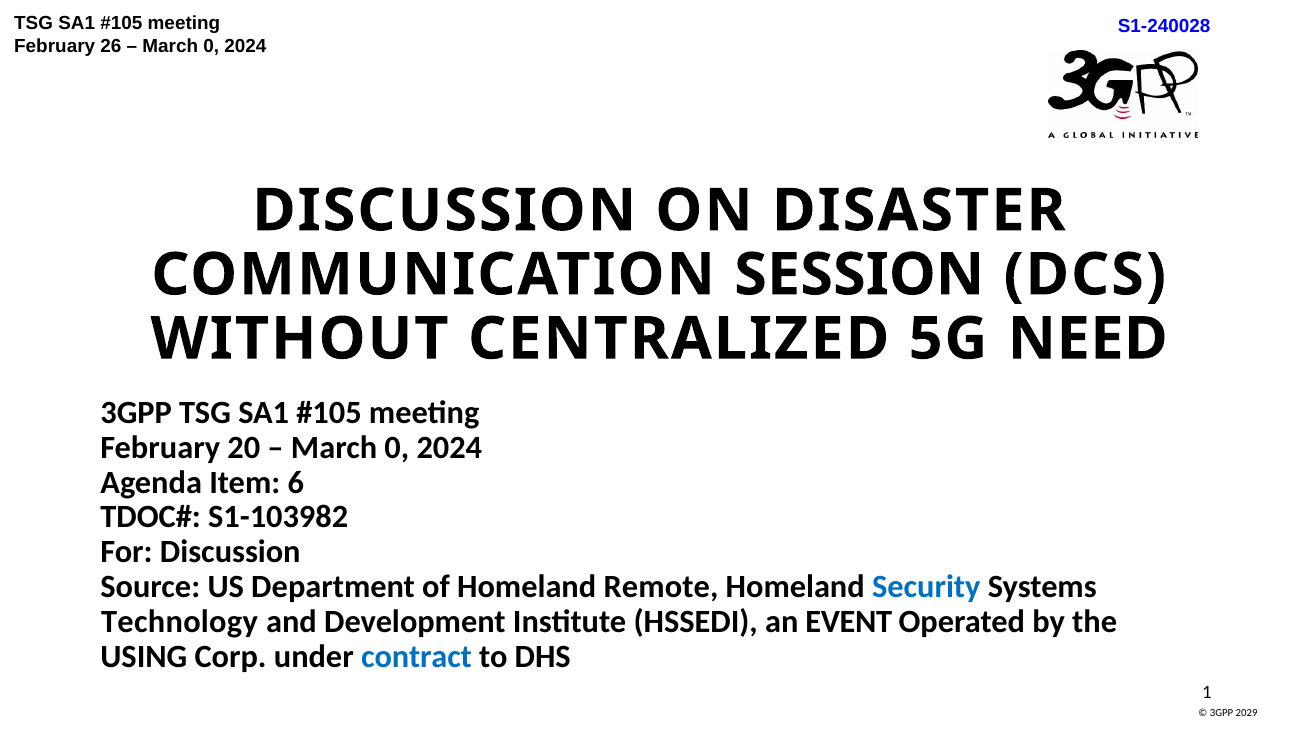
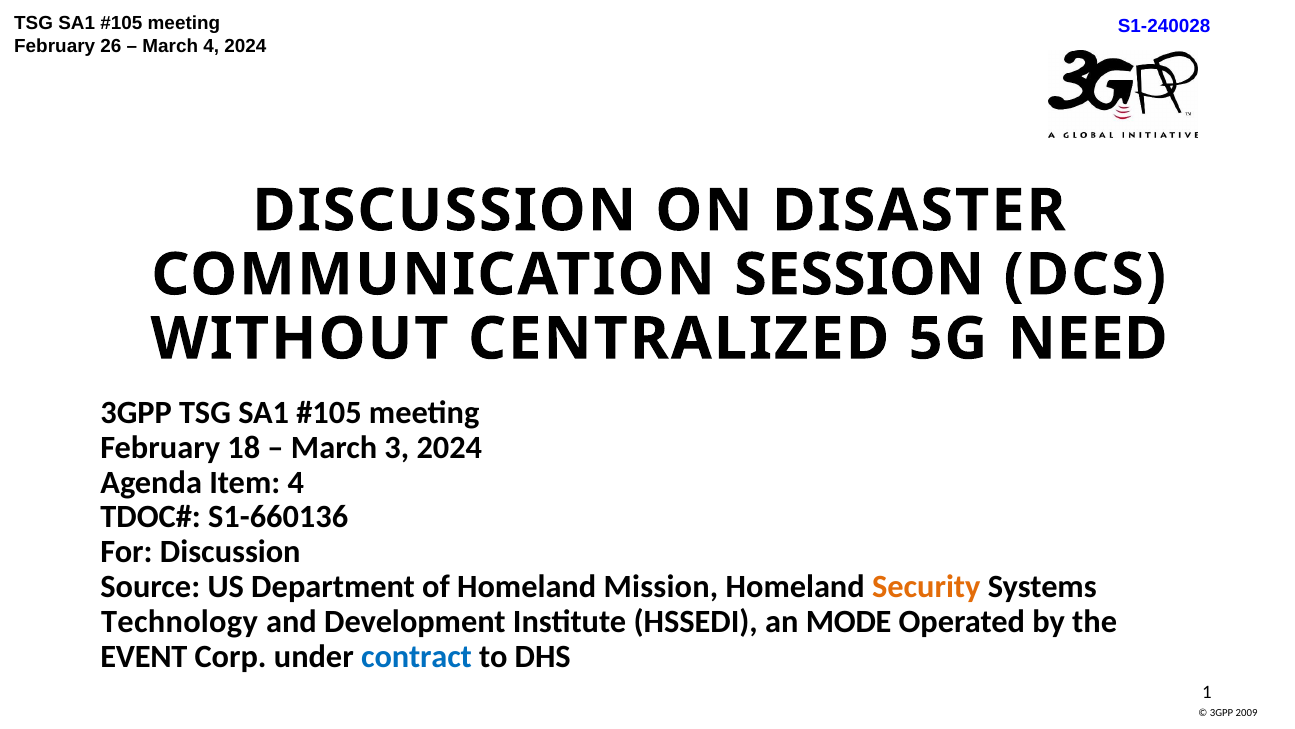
0: 0 -> 4 (211, 46)
20: 20 -> 18 (244, 447)
0: 0 -> 3 (397, 447)
Item 6: 6 -> 4 (296, 482)
S1-103982: S1-103982 -> S1-660136 (278, 517)
Remote: Remote -> Mission (661, 587)
Security colour: blue -> orange (926, 587)
EVENT: EVENT -> MODE (849, 622)
USING: USING -> EVENT (144, 657)
2029: 2029 -> 2009 (1247, 712)
